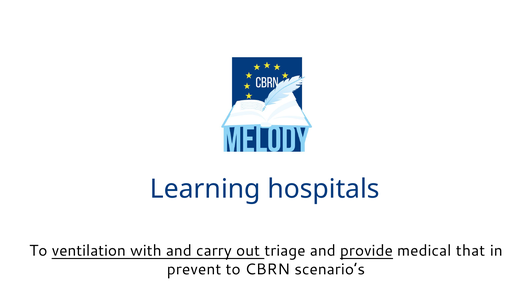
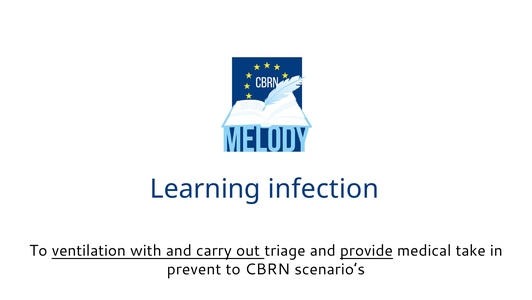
hospitals: hospitals -> infection (323, 188)
that: that -> take (471, 250)
